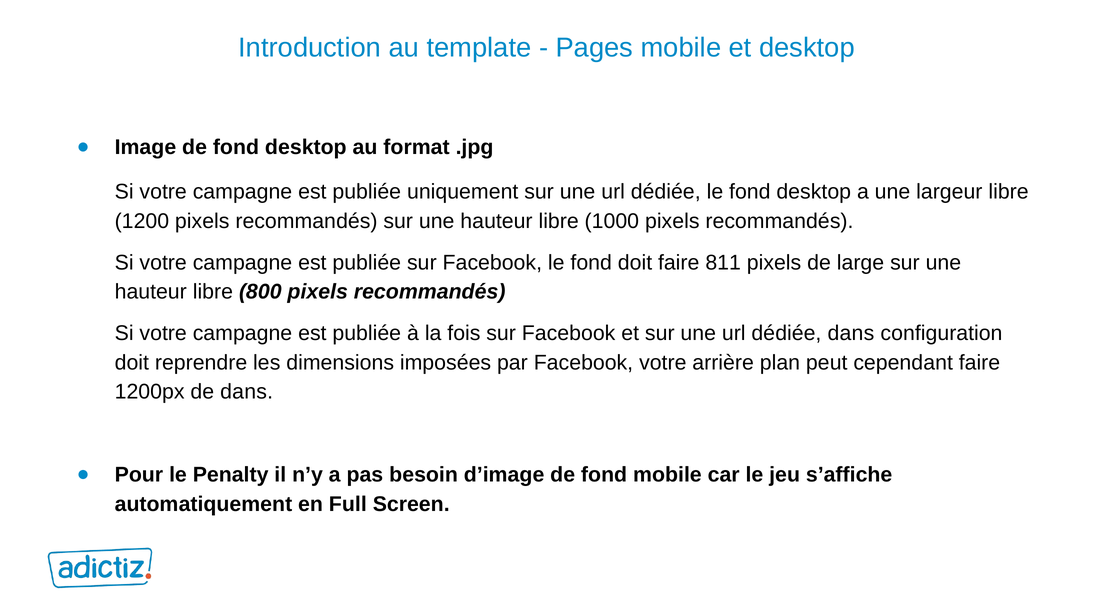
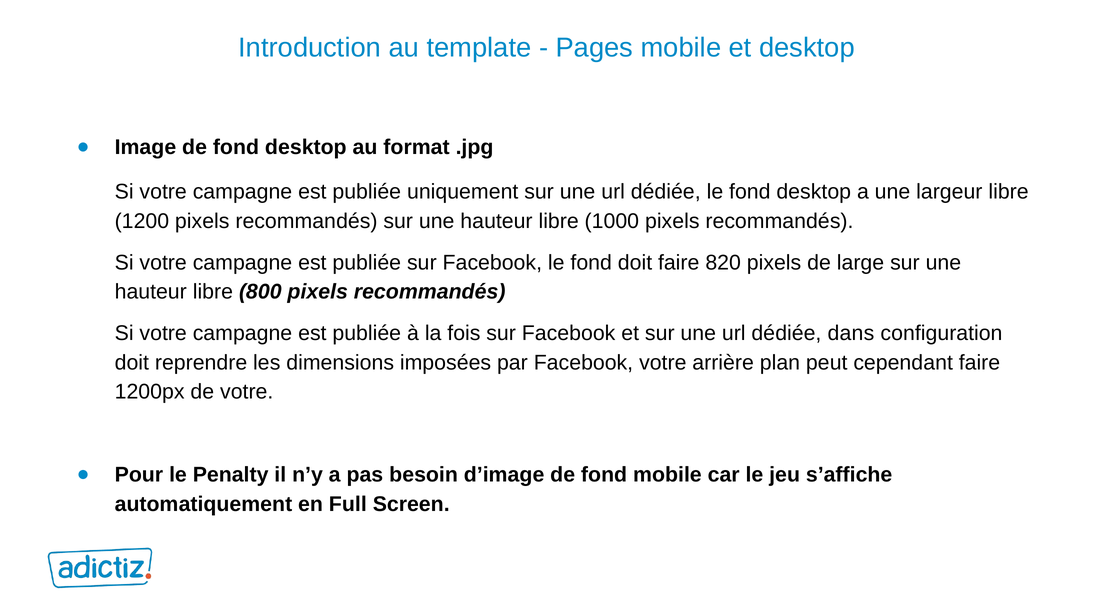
811: 811 -> 820 (723, 263)
de dans: dans -> votre (247, 392)
